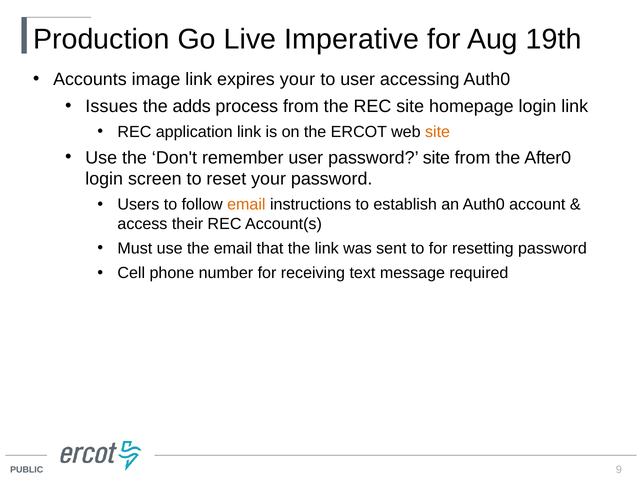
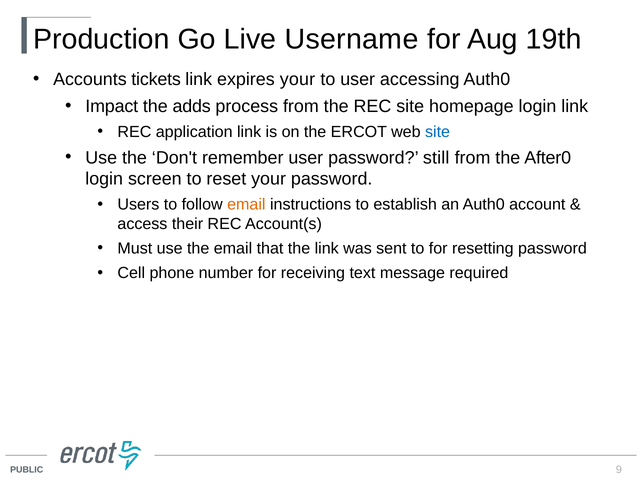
Imperative: Imperative -> Username (352, 39)
image: image -> tickets (156, 79)
Issues: Issues -> Impact (112, 106)
site colour: orange -> blue (438, 132)
password site: site -> still (436, 158)
